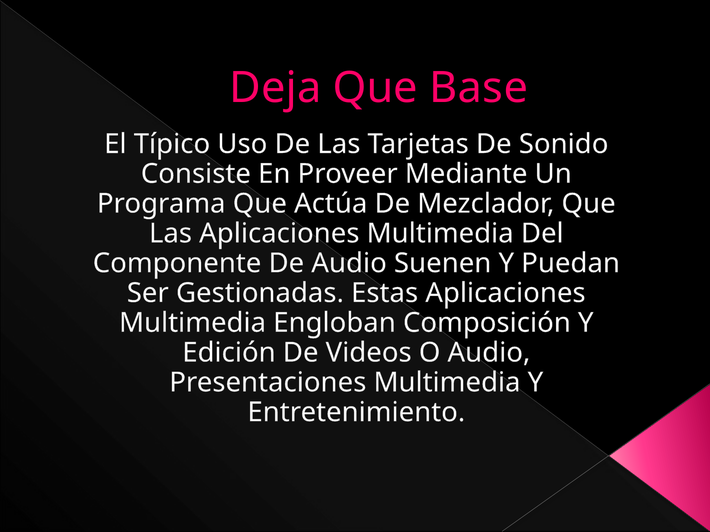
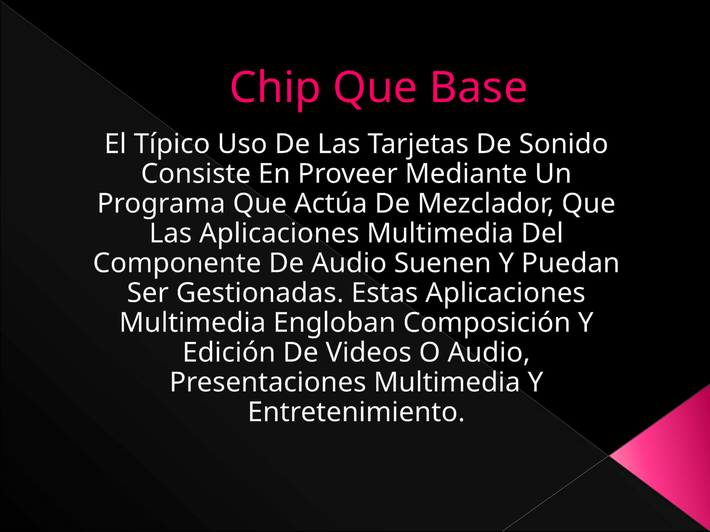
Deja: Deja -> Chip (275, 88)
